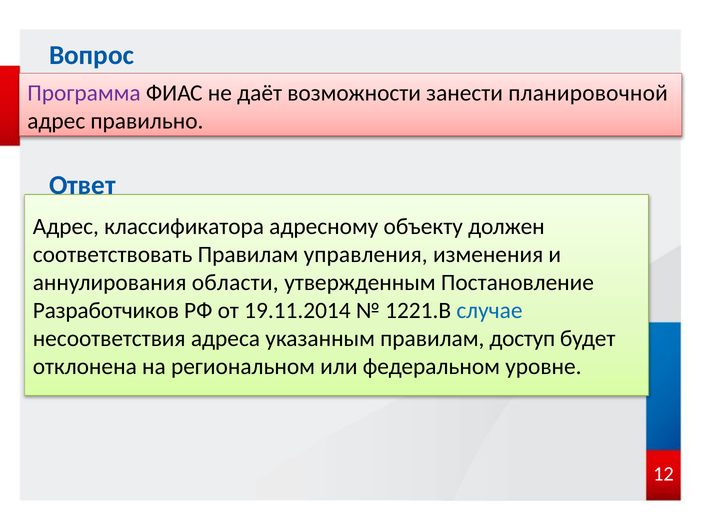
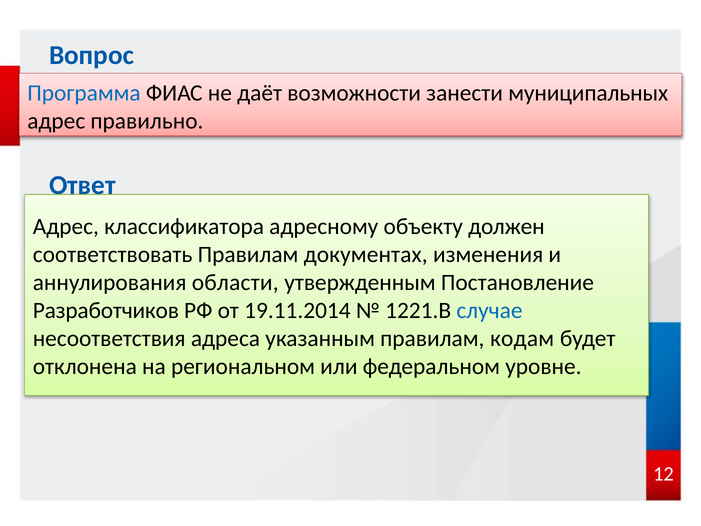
Программа colour: purple -> blue (84, 93)
планировочной: планировочной -> муниципальных (588, 93)
управления: управления -> документах (366, 254)
доступ: доступ -> кодам (522, 339)
